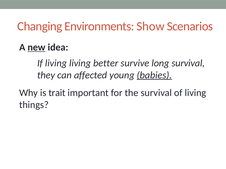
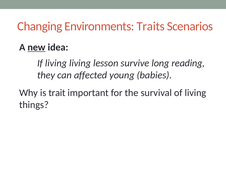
Show: Show -> Traits (151, 26)
better: better -> lesson (106, 63)
long survival: survival -> reading (188, 63)
babies underline: present -> none (154, 75)
